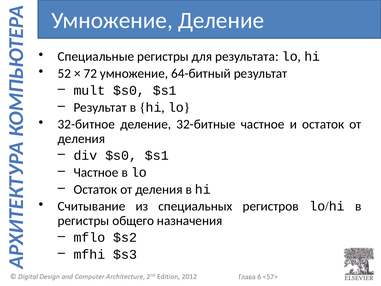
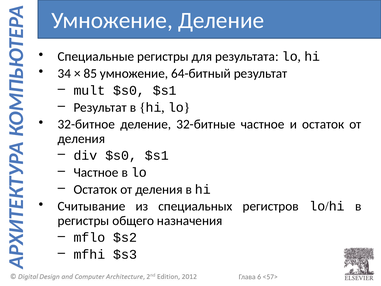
52: 52 -> 34 (64, 73)
72: 72 -> 85 (90, 73)
